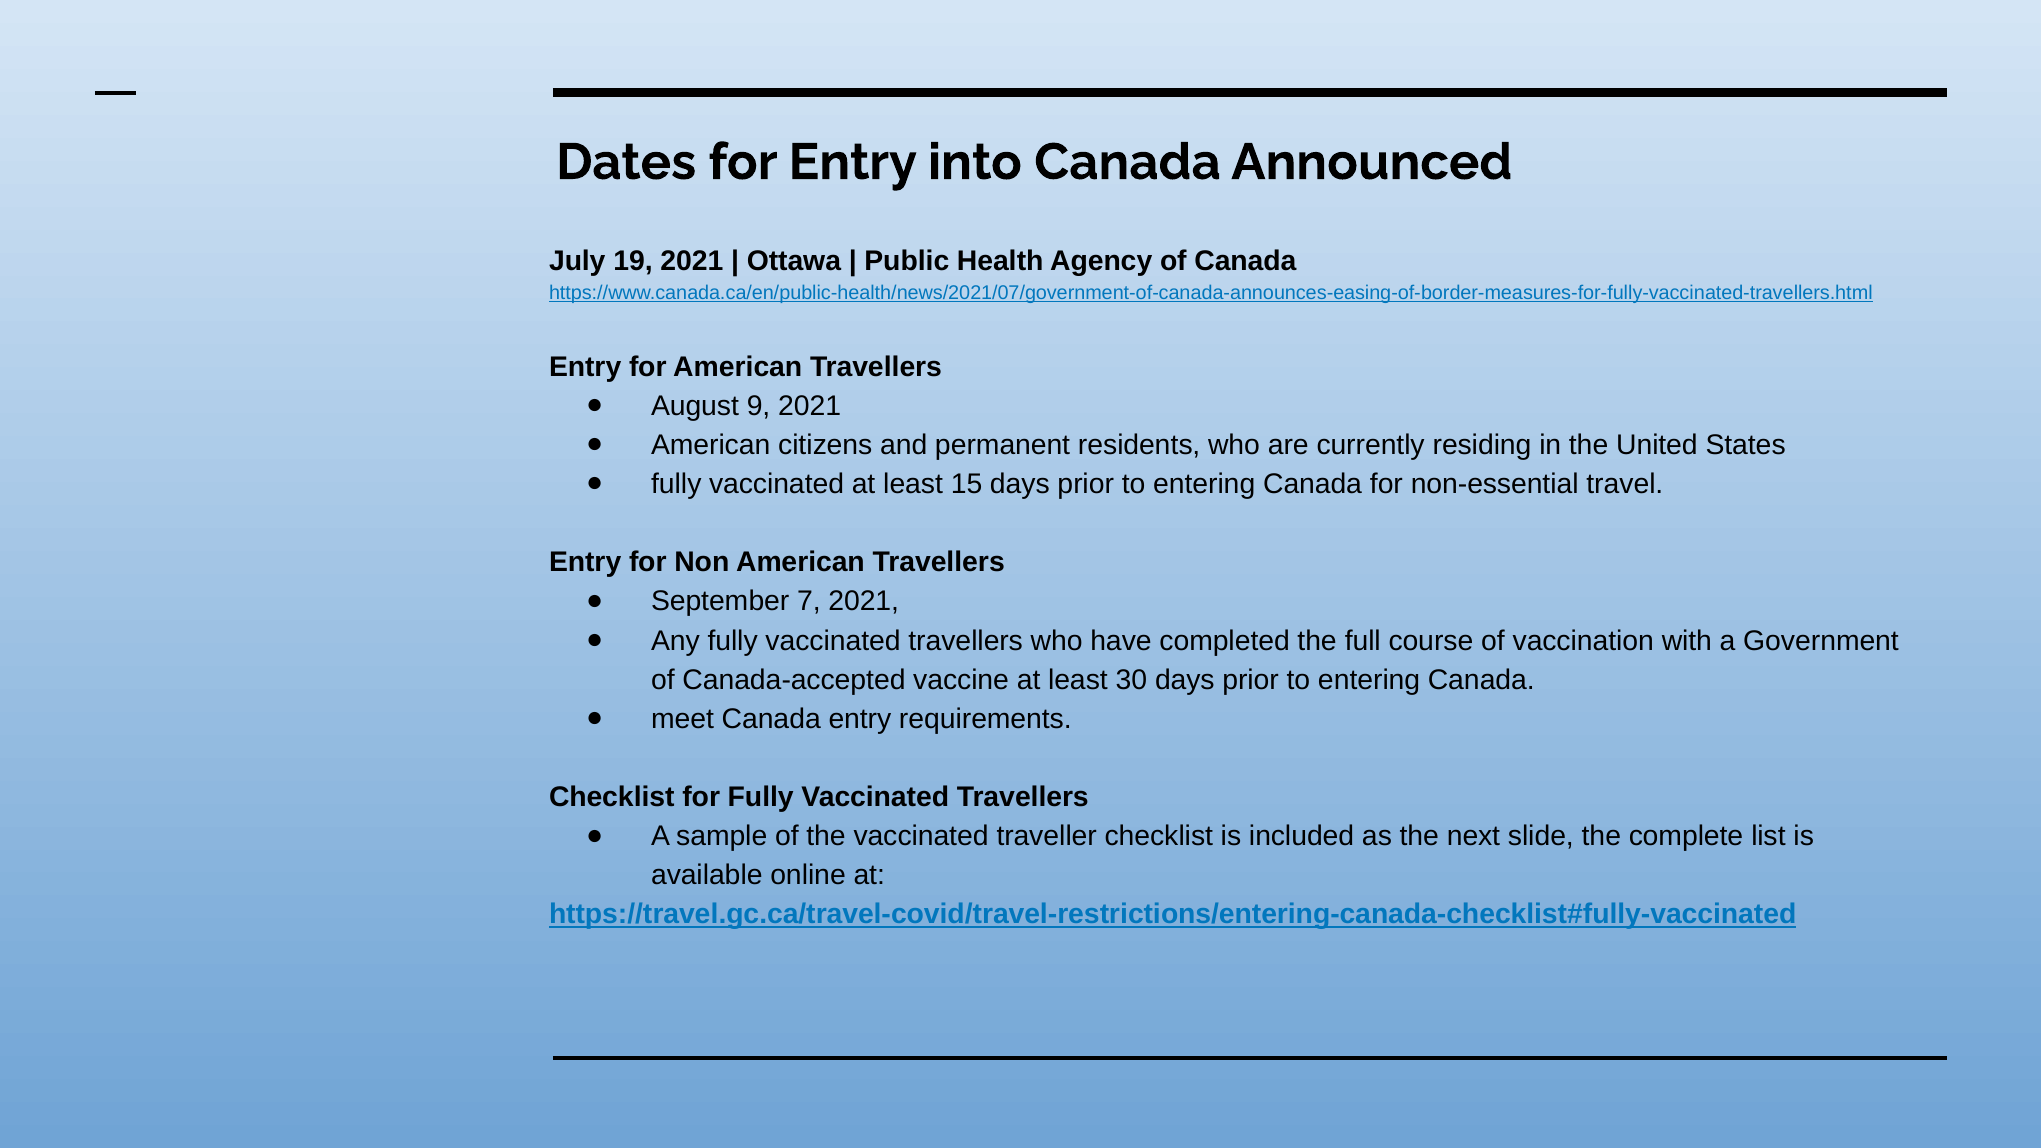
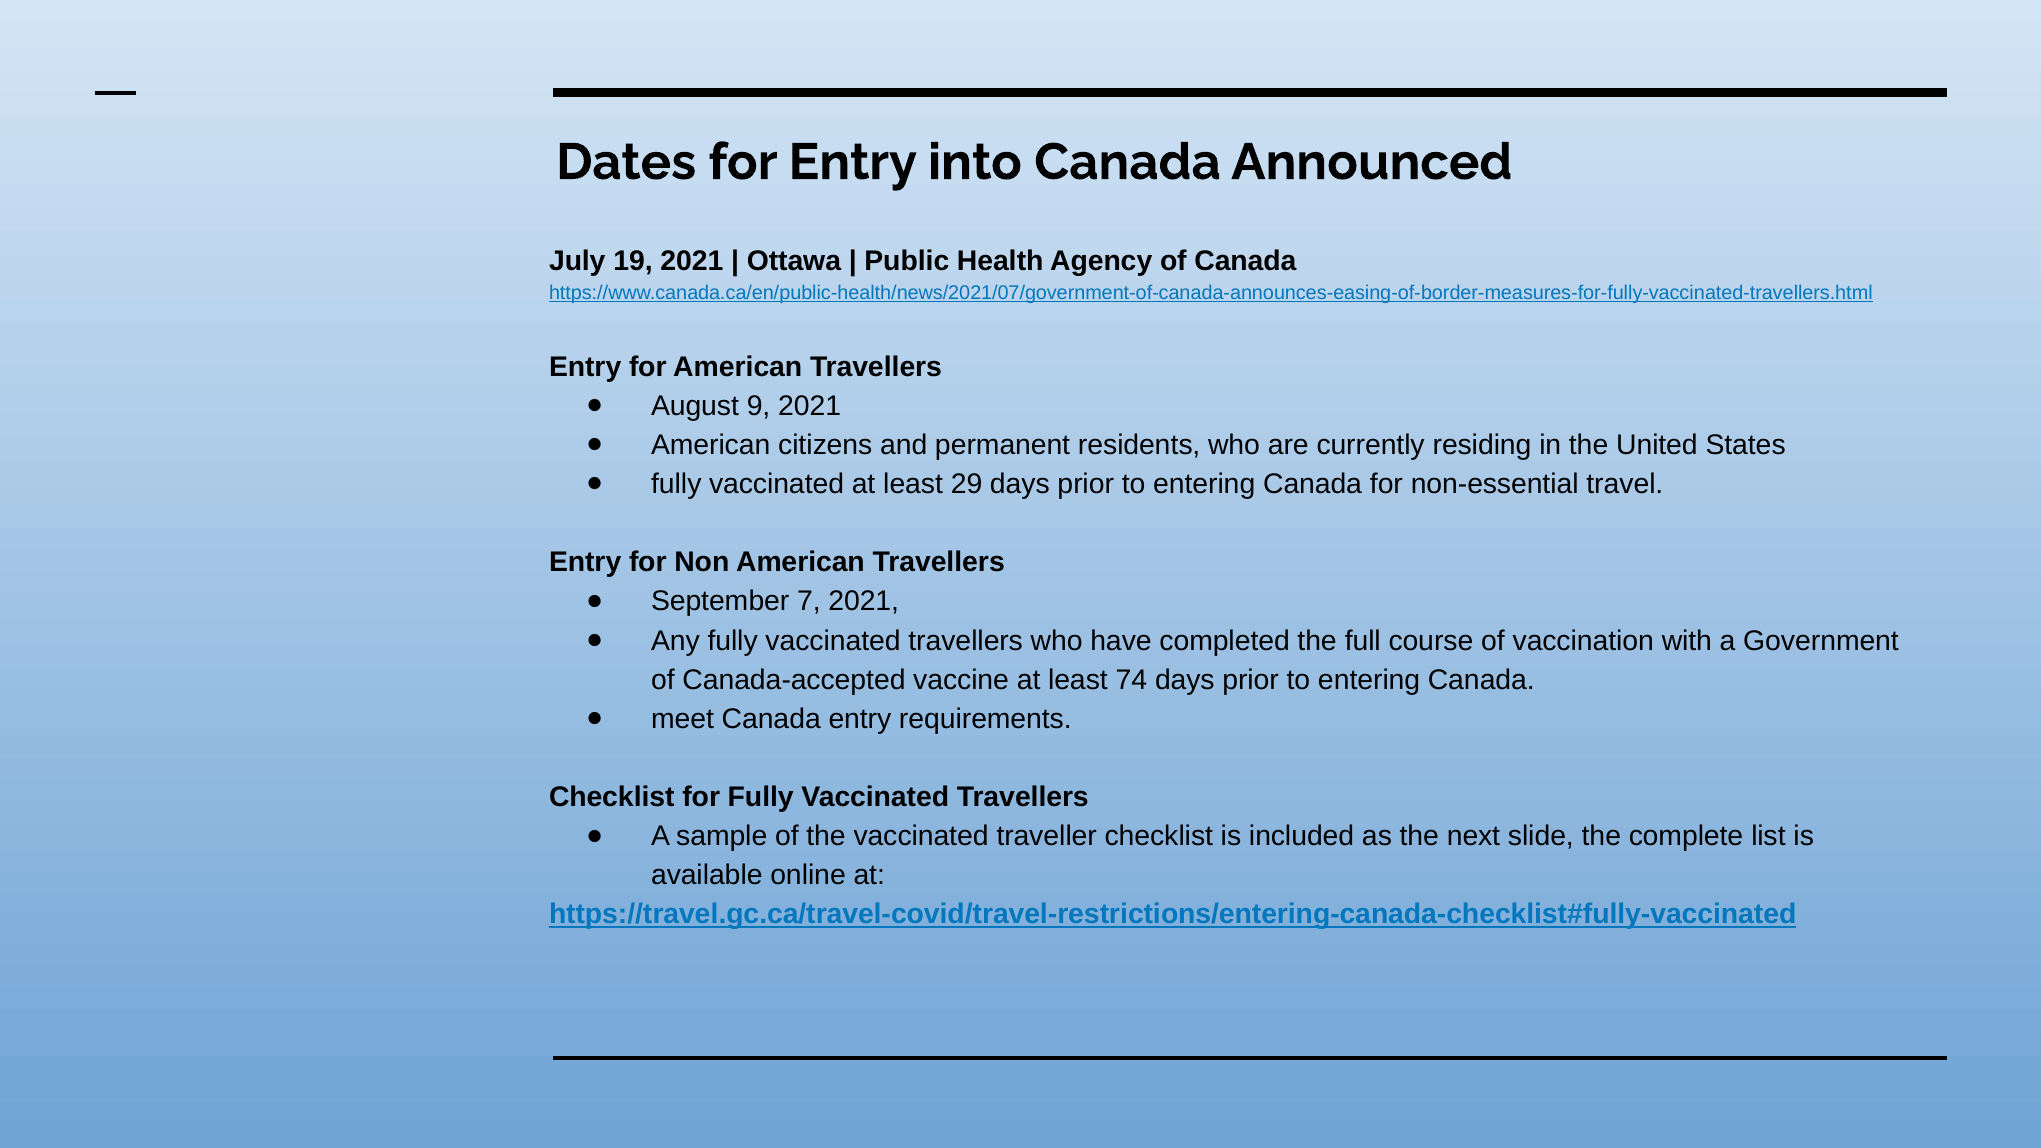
15: 15 -> 29 (967, 484)
30: 30 -> 74 (1131, 680)
